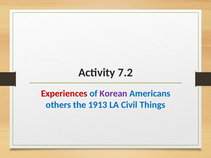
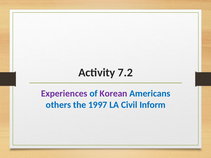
Experiences colour: red -> purple (64, 94)
1913: 1913 -> 1997 (98, 105)
Things: Things -> Inform (153, 105)
